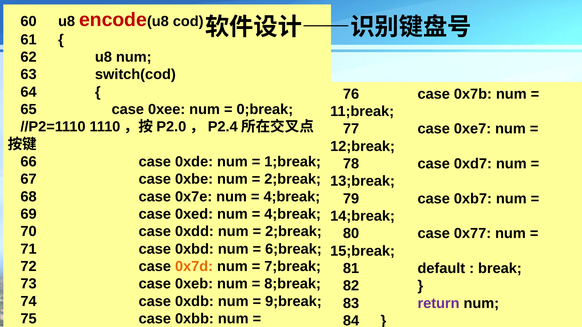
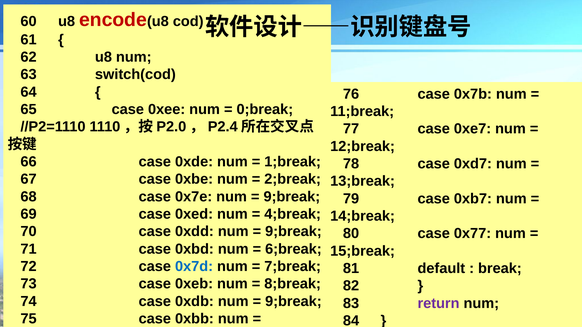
4;break: 4;break -> 9;break (292, 197)
2;break: 2;break -> 9;break (293, 232)
0x7d colour: orange -> blue (194, 267)
